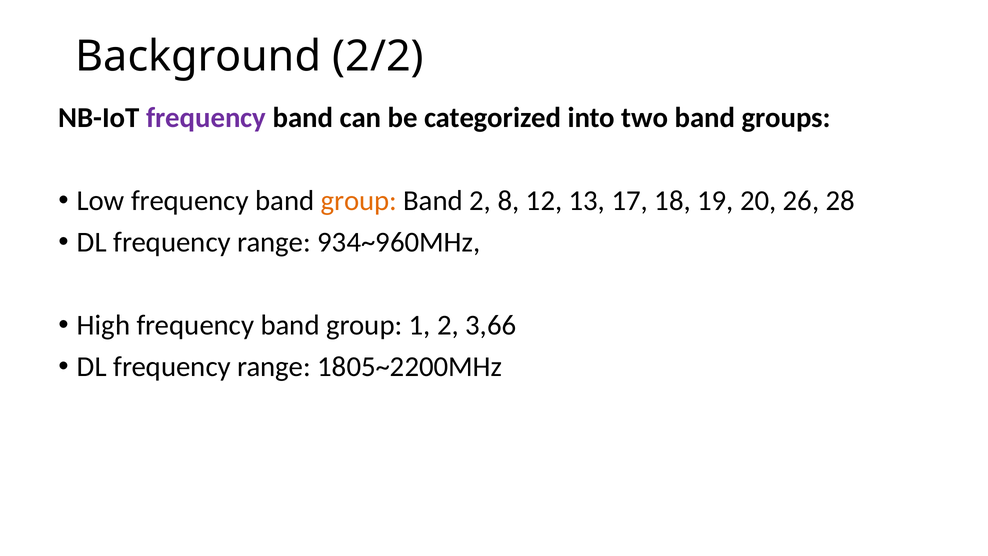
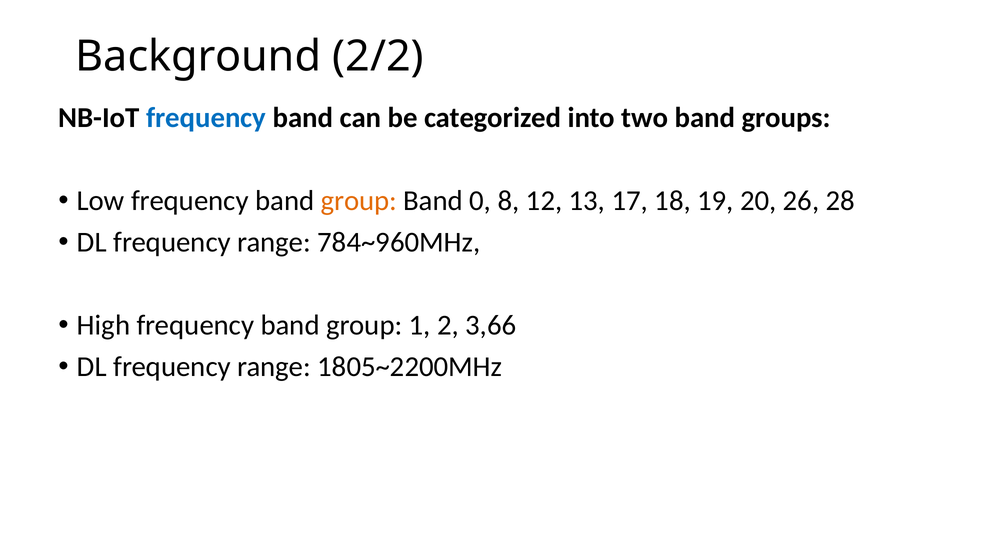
frequency colour: purple -> blue (206, 118)
Band 2: 2 -> 0 (480, 201)
934~960MHz: 934~960MHz -> 784~960MHz (399, 242)
